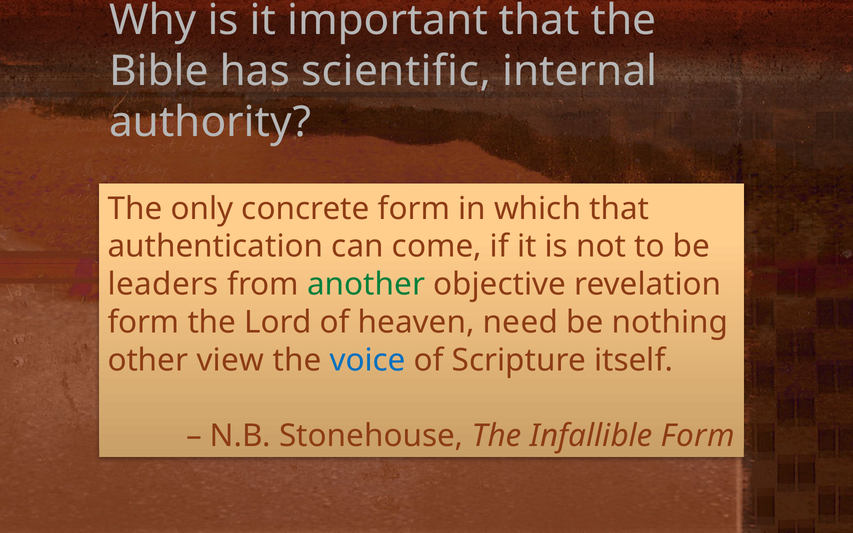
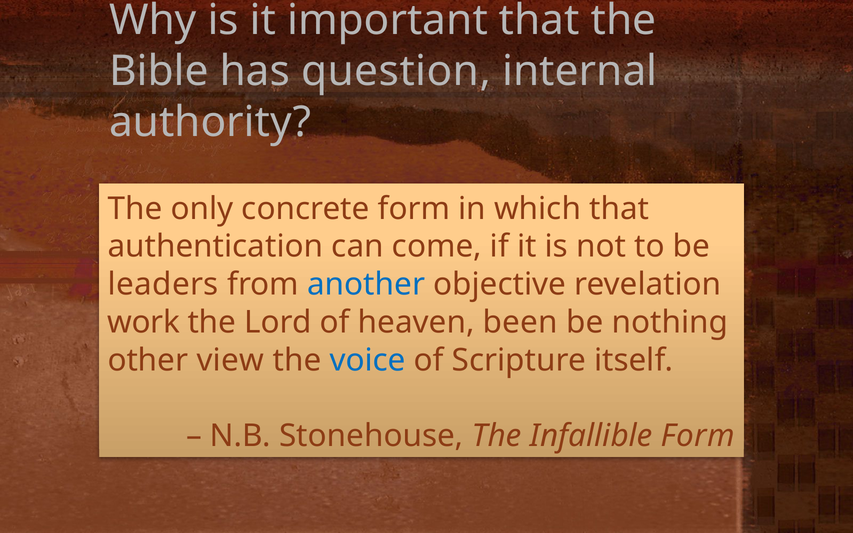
scientific: scientific -> question (396, 71)
another colour: green -> blue (366, 285)
form: form -> work (144, 322)
need: need -> been (520, 322)
